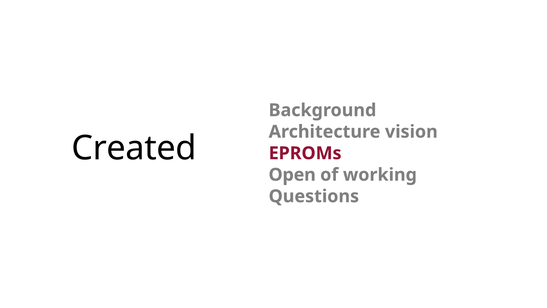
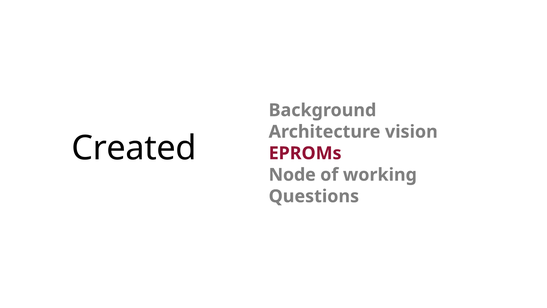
Open: Open -> Node (292, 175)
